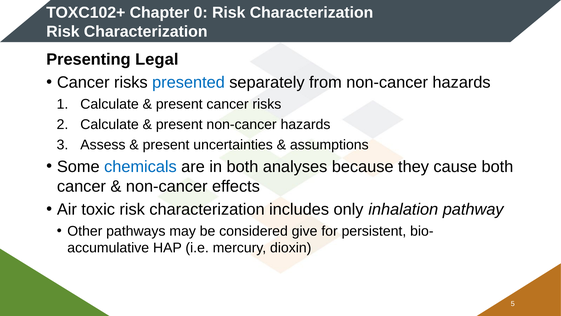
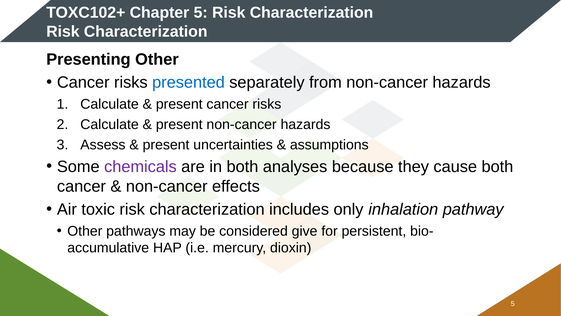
Chapter 0: 0 -> 5 (201, 13)
Presenting Legal: Legal -> Other (157, 59)
chemicals colour: blue -> purple (140, 167)
